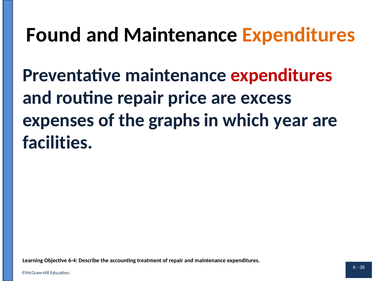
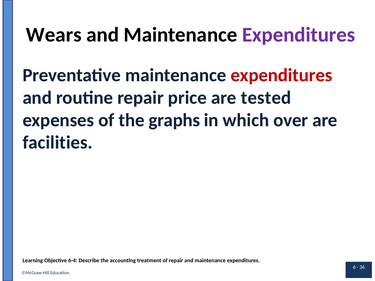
Found: Found -> Wears (54, 35)
Expenditures colour: orange -> purple (299, 35)
excess: excess -> tested (266, 98)
year: year -> over (291, 120)
